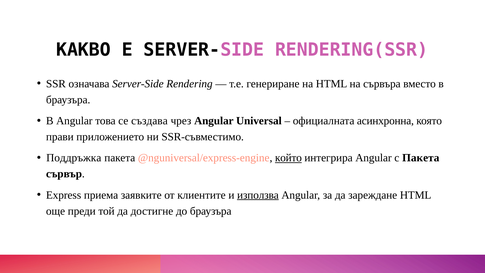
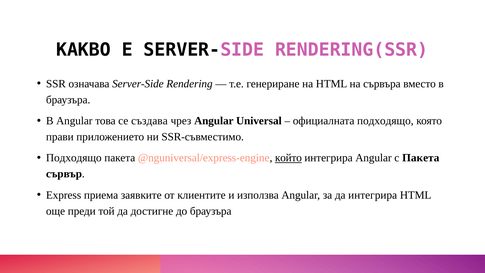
официалната асинхронна: асинхронна -> подходящо (385, 121)
Поддръжка: Поддръжка -> Подходящо (74, 158)
използва underline: present -> none (258, 195)
да зареждане: зареждане -> интегрира (373, 195)
